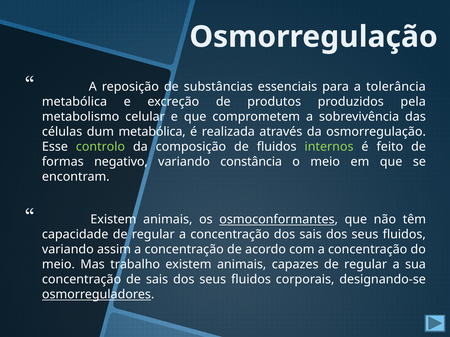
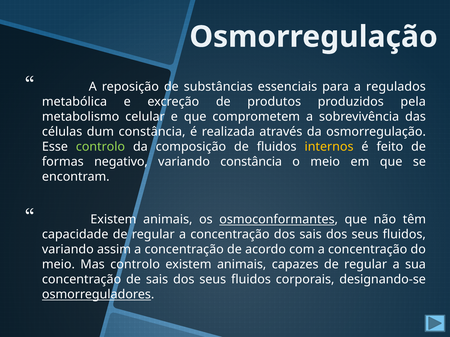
tolerância: tolerância -> regulados (396, 87)
dum metabólica: metabólica -> constância (152, 132)
internos colour: light green -> yellow (329, 147)
Mas trabalho: trabalho -> controlo (135, 265)
